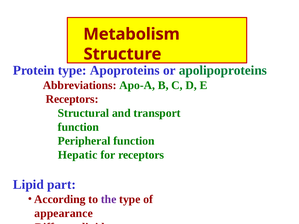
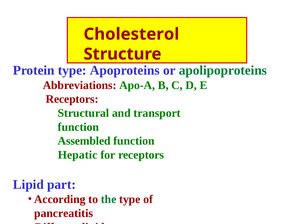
Metabolism: Metabolism -> Cholesterol (131, 34)
Peripheral: Peripheral -> Assembled (84, 141)
the colour: purple -> green (109, 200)
appearance: appearance -> pancreatitis (64, 214)
